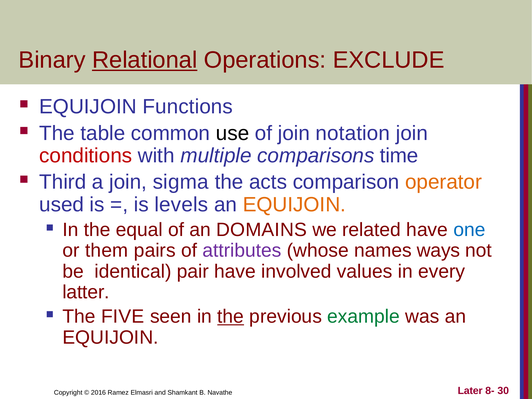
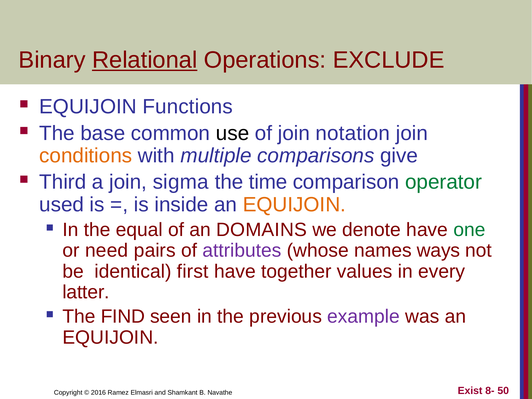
table: table -> base (103, 133)
conditions colour: red -> orange (86, 156)
time: time -> give (399, 156)
acts: acts -> time (268, 182)
operator colour: orange -> green (444, 182)
levels: levels -> inside (181, 205)
related: related -> denote (372, 230)
one colour: blue -> green (469, 230)
them: them -> need (107, 251)
pair: pair -> first (193, 271)
involved: involved -> together (296, 271)
FIVE: FIVE -> FIND (123, 317)
the underline: present -> none (231, 317)
example colour: green -> purple (364, 317)
Later: Later -> Exist (470, 391)
30: 30 -> 50 (503, 391)
